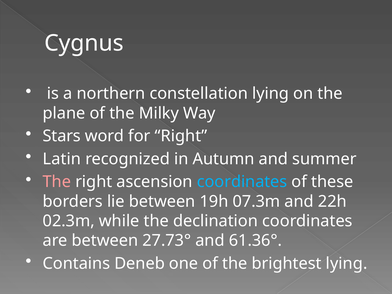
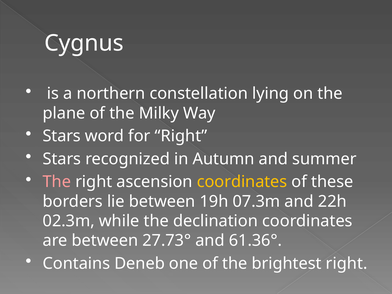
Latin: Latin -> Stars (62, 159)
coordinates colour: light blue -> yellow (242, 182)
brightest lying: lying -> right (347, 263)
